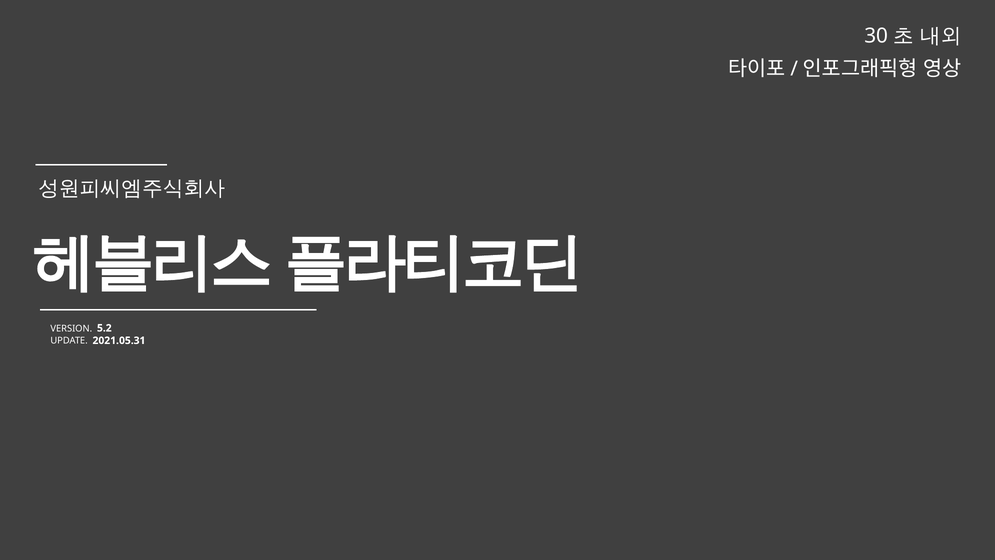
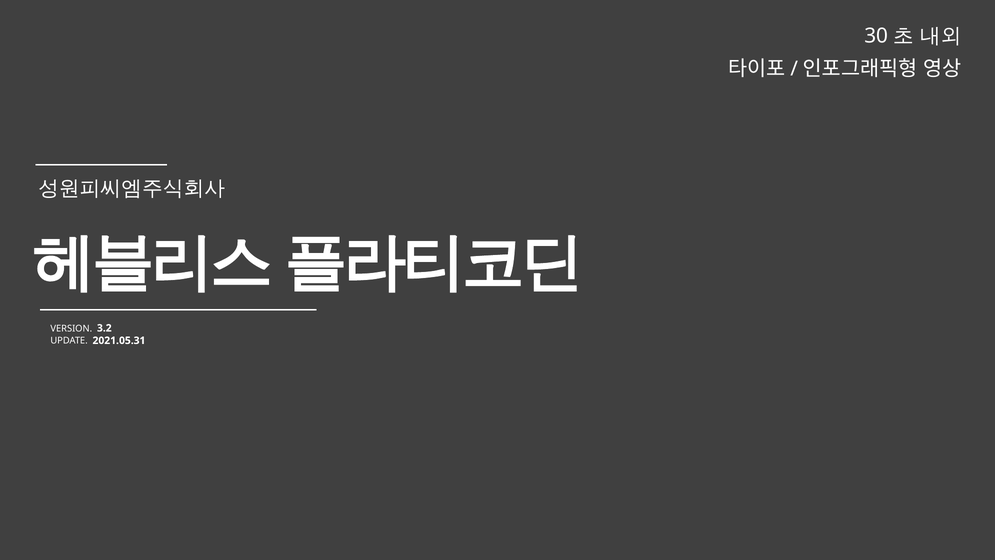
5.2: 5.2 -> 3.2 (104, 328)
